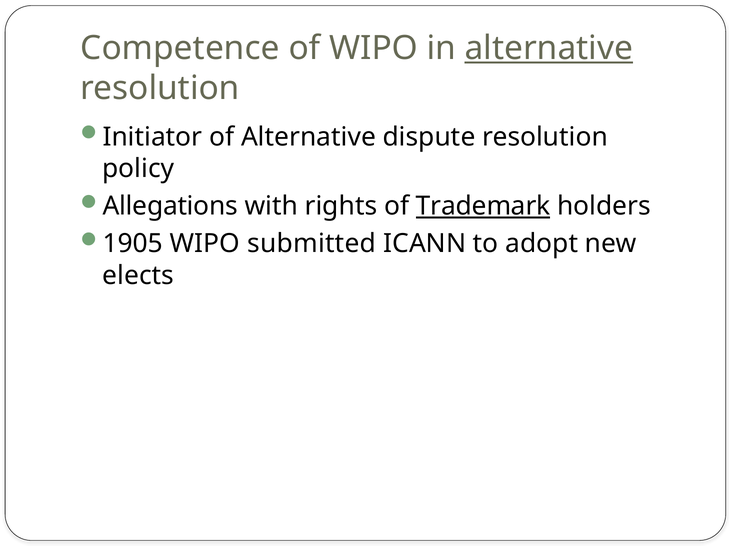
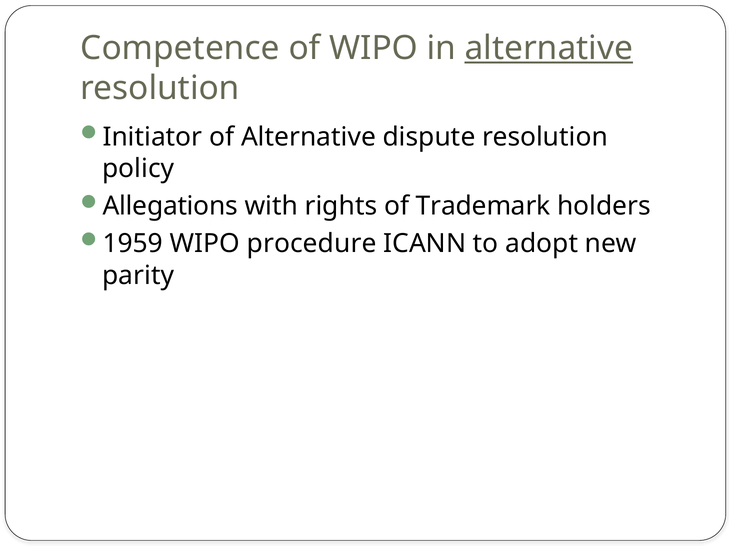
Trademark underline: present -> none (483, 206)
1905: 1905 -> 1959 (133, 244)
submitted: submitted -> procedure (312, 244)
elects: elects -> parity (138, 275)
